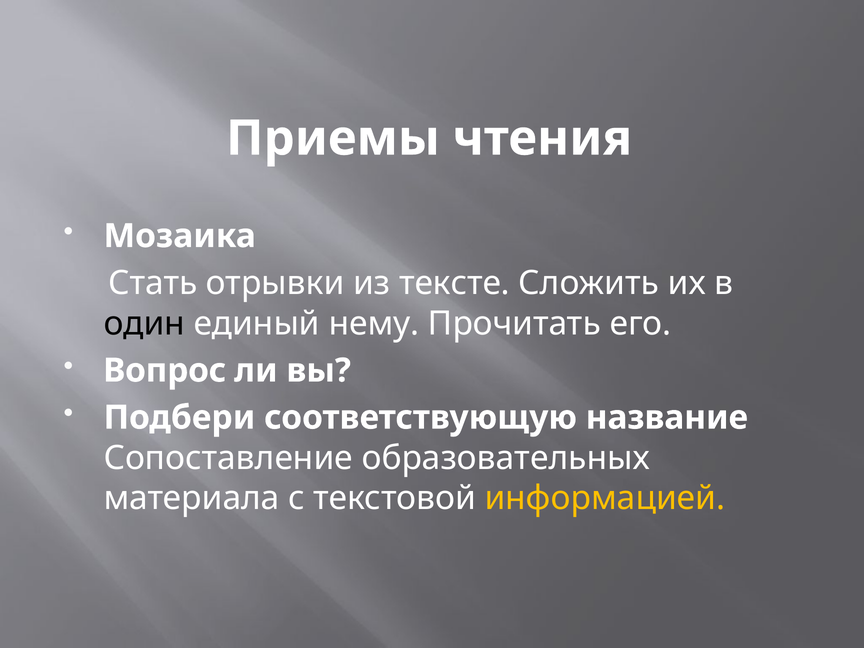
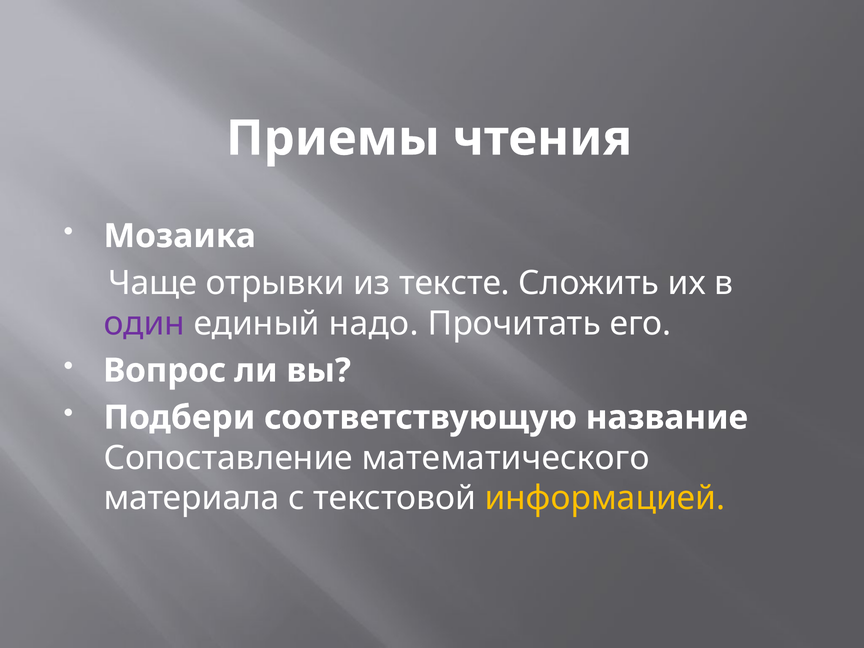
Стать: Стать -> Чаще (153, 283)
один colour: black -> purple (144, 323)
нему: нему -> надо (374, 323)
образовательных: образовательных -> математического (506, 458)
